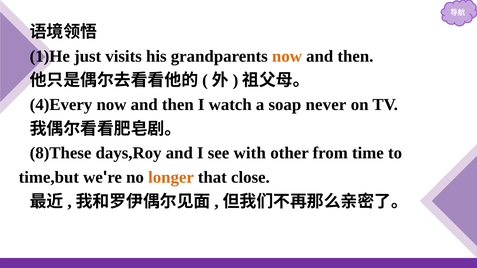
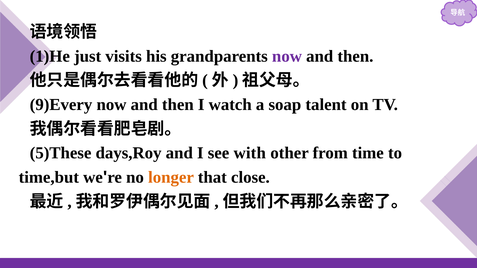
now colour: orange -> purple (287, 56)
4)Every: 4)Every -> 9)Every (61, 105)
never: never -> talent (326, 105)
8)These: 8)These -> 5)These (61, 153)
